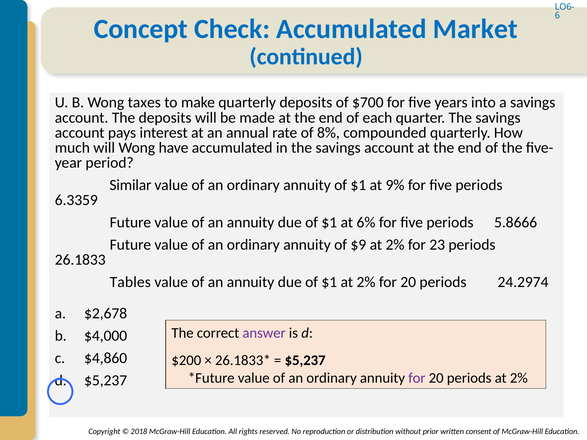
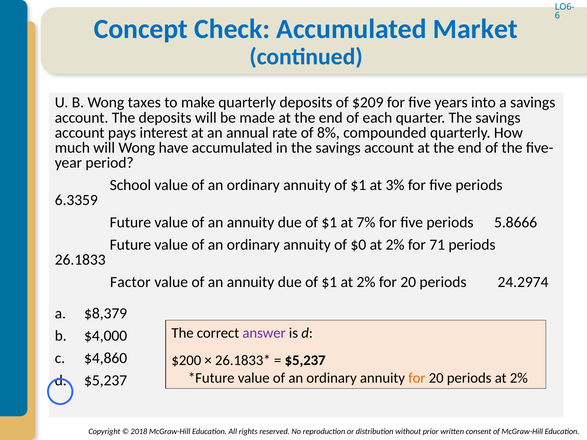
$700: $700 -> $209 (368, 103)
Similar: Similar -> School (130, 185)
9%: 9% -> 3% (395, 185)
6%: 6% -> 7% (366, 223)
$9: $9 -> $0 (358, 245)
23: 23 -> 71 (437, 245)
Tables: Tables -> Factor (130, 282)
$2,678: $2,678 -> $8,379 (106, 314)
for colour: purple -> orange (417, 378)
